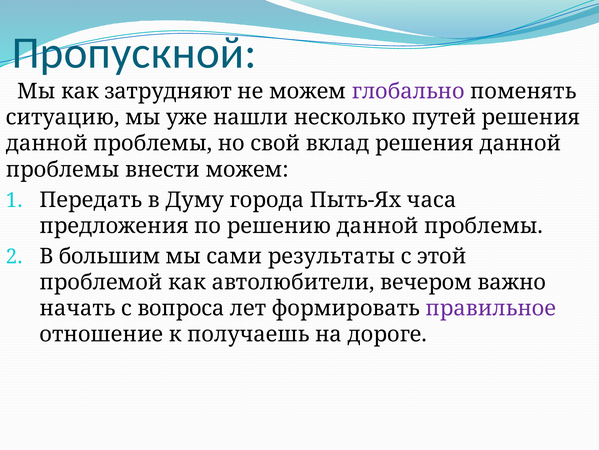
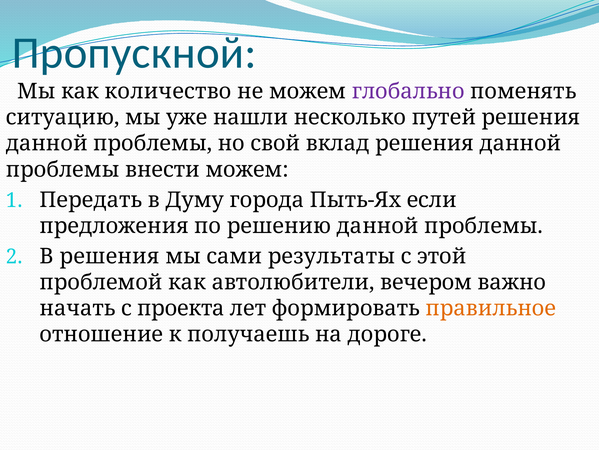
затрудняют: затрудняют -> количество (168, 91)
часа: часа -> если (432, 200)
В большим: большим -> решения (109, 256)
вопроса: вопроса -> проекта (181, 308)
правильное colour: purple -> orange (491, 308)
